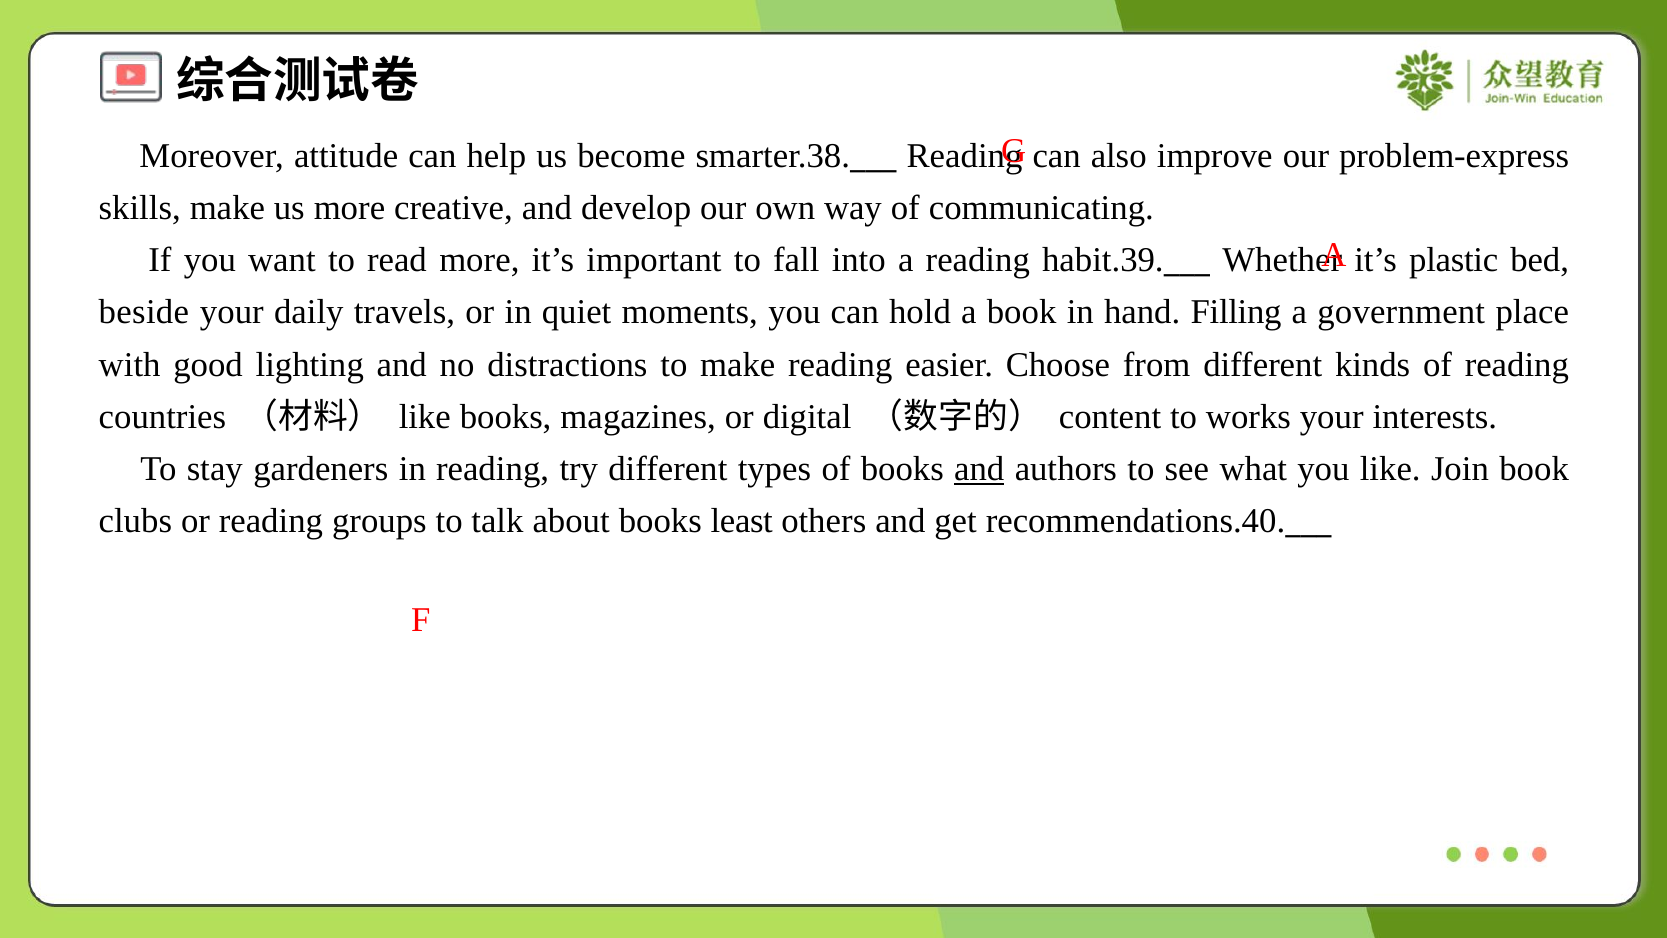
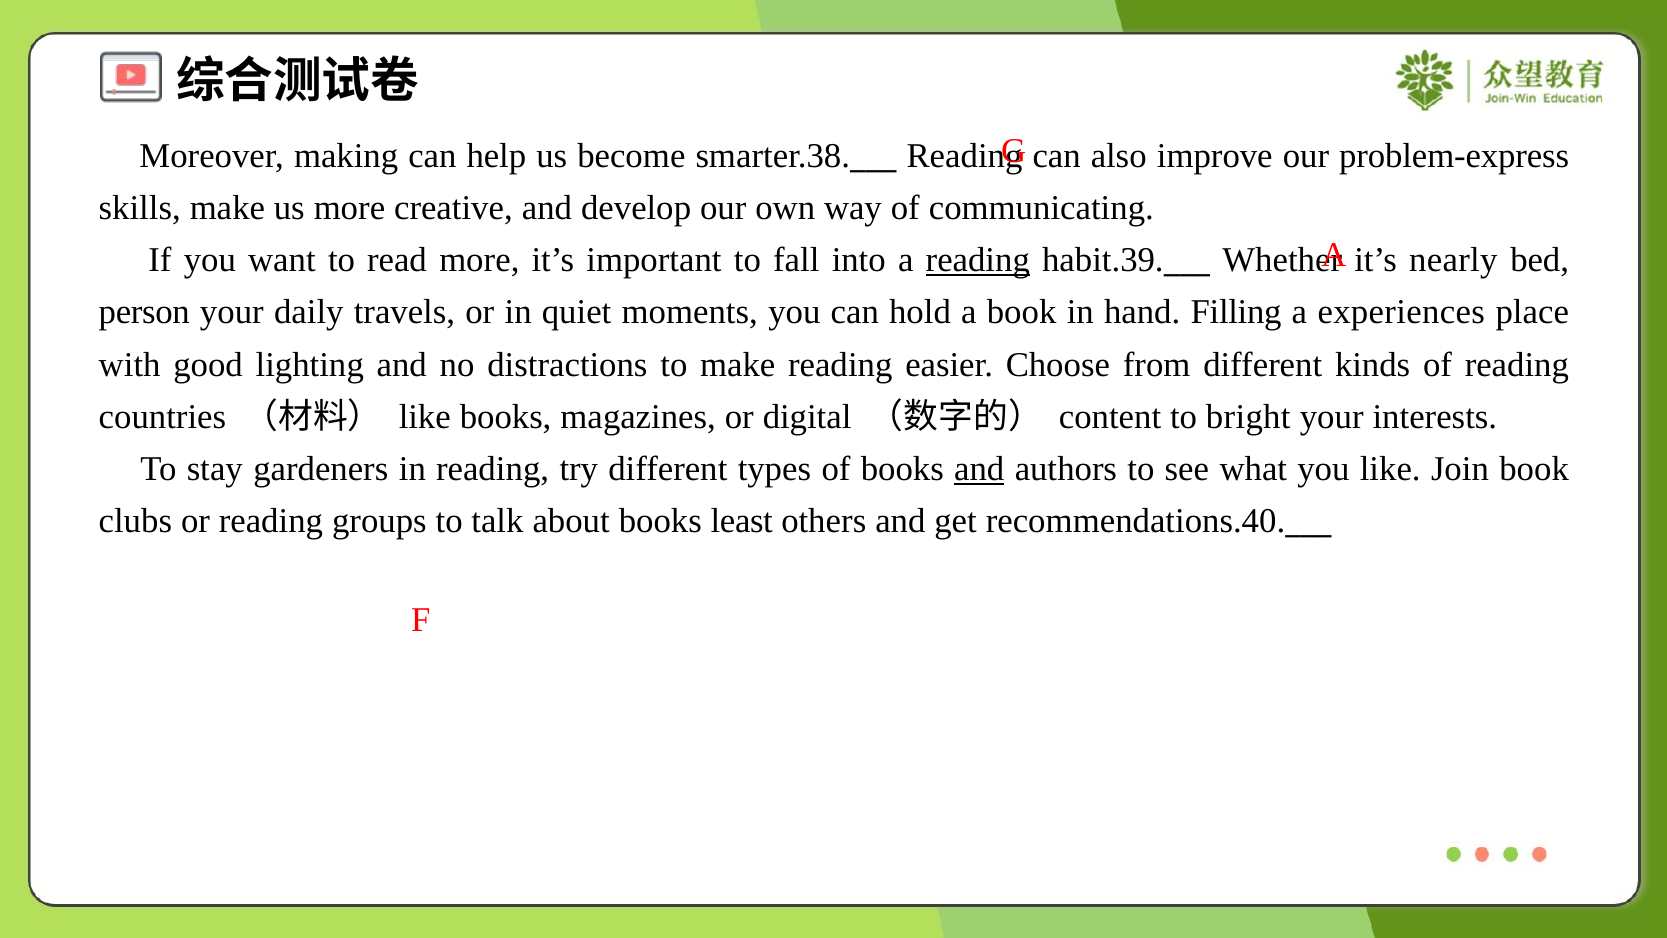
attitude: attitude -> making (346, 156)
reading underline: none -> present (978, 260)
plastic: plastic -> nearly (1453, 260)
beside: beside -> person (144, 312)
government: government -> experiences (1401, 312)
works: works -> bright (1248, 417)
